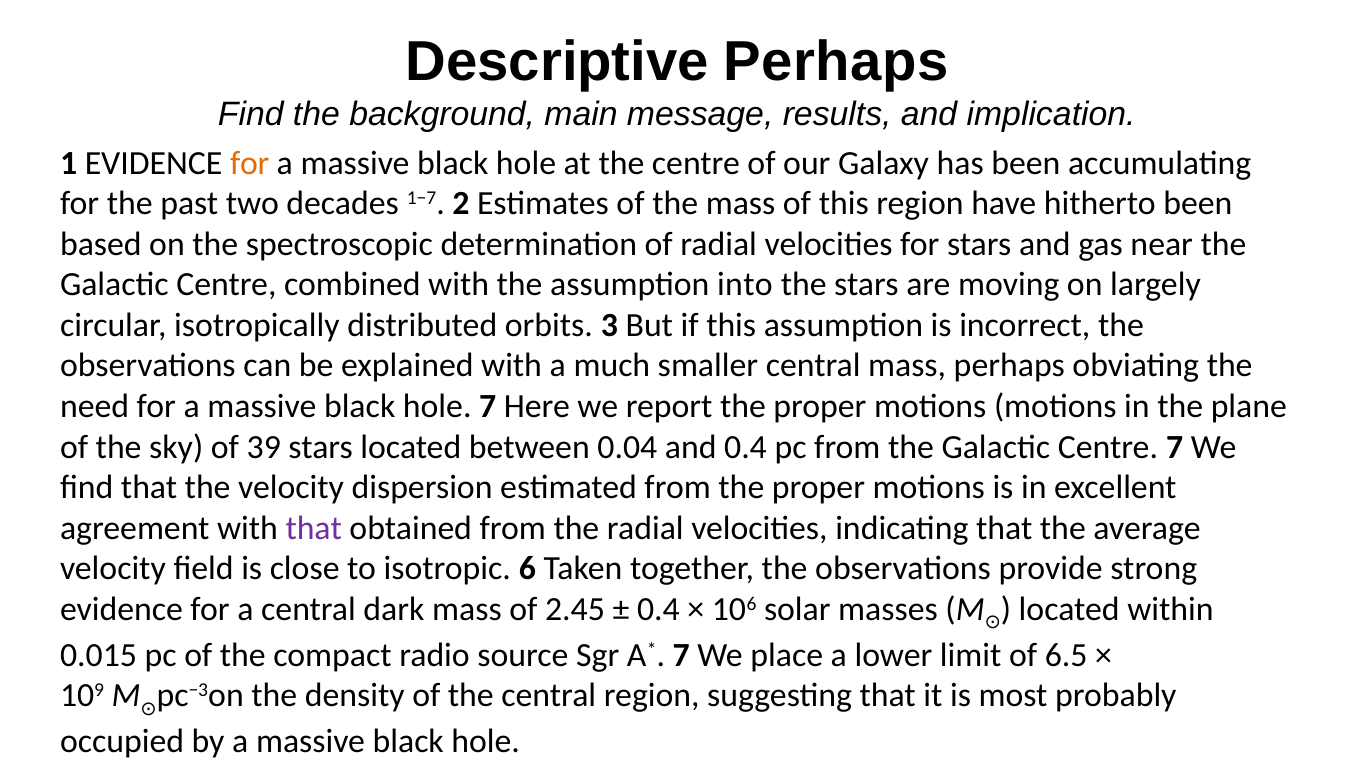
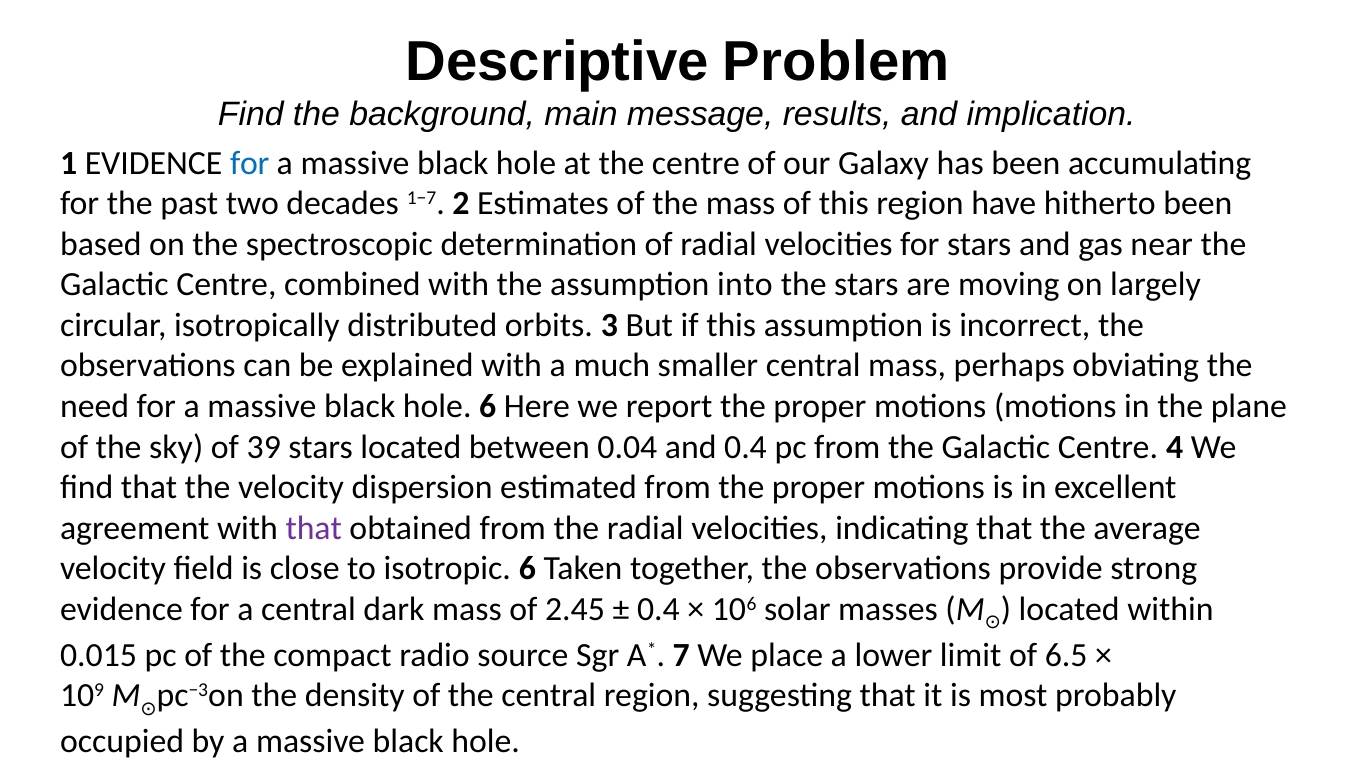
Descriptive Perhaps: Perhaps -> Problem (836, 62)
for colour: orange -> blue (250, 163)
hole 7: 7 -> 6 (488, 406)
Centre 7: 7 -> 4 (1175, 447)
